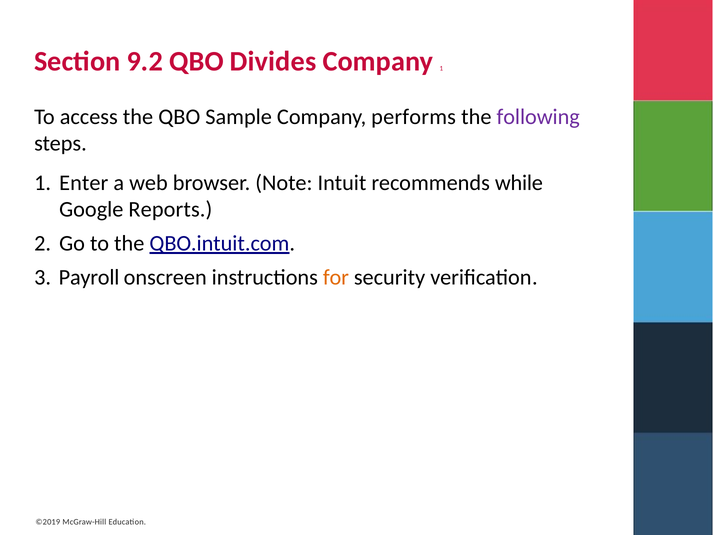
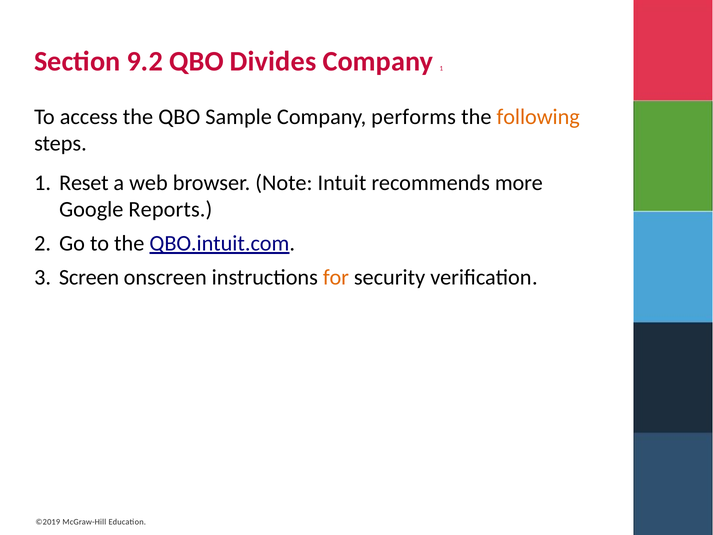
following colour: purple -> orange (538, 117)
Enter: Enter -> Reset (84, 183)
while: while -> more (519, 183)
Payroll: Payroll -> Screen (89, 277)
